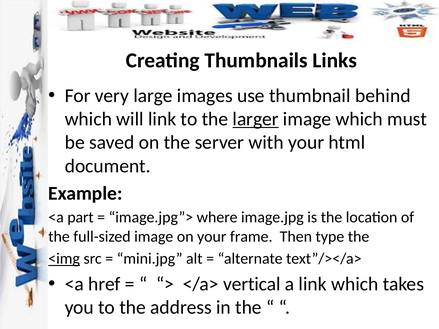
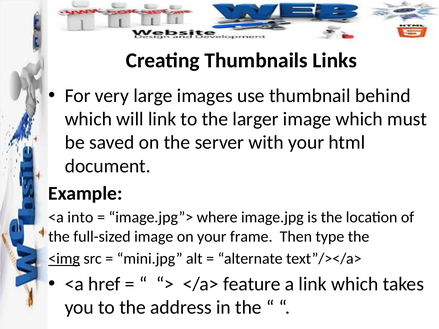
larger underline: present -> none (256, 119)
part: part -> into (80, 218)
vertical: vertical -> feature (252, 284)
